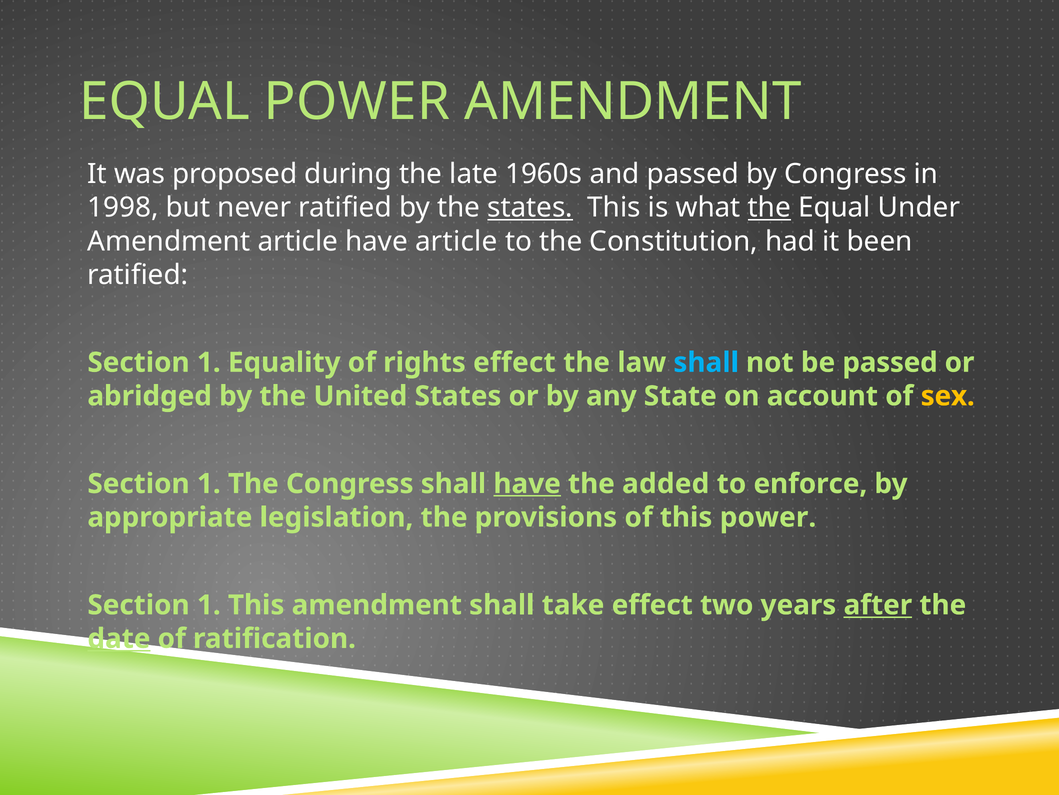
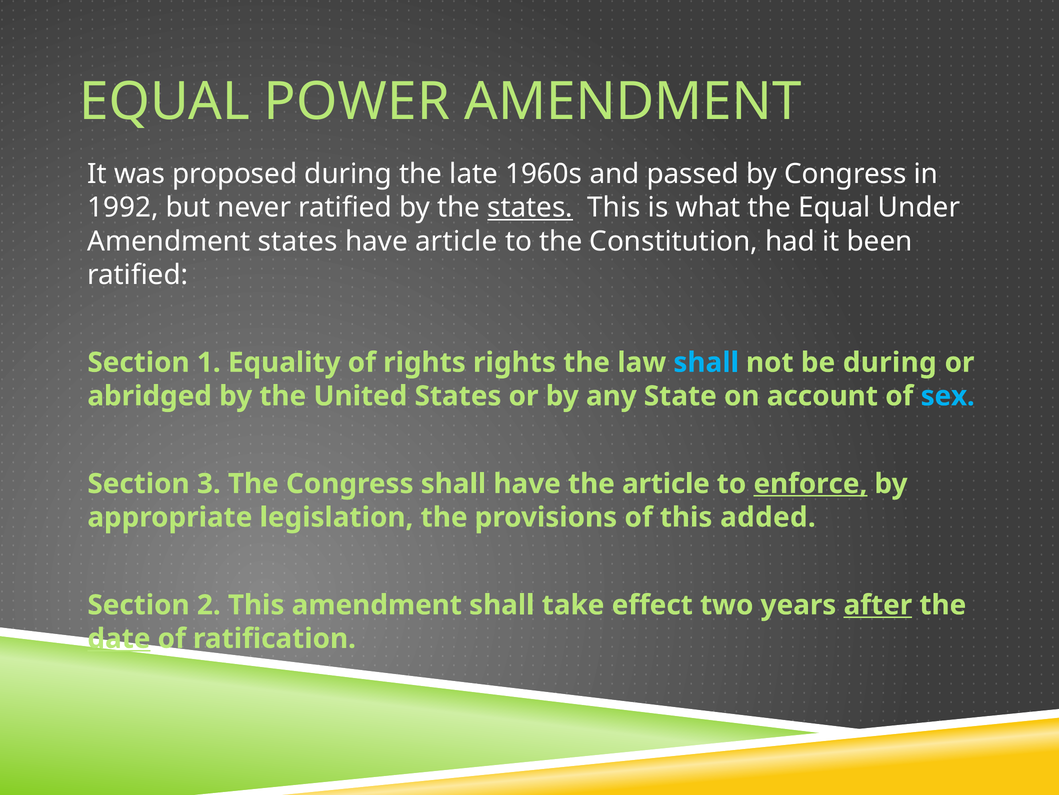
1998: 1998 -> 1992 (123, 208)
the underline: present -> none (769, 208)
Amendment article: article -> states (298, 241)
rights effect: effect -> rights (514, 362)
be passed: passed -> during (890, 362)
sex colour: yellow -> light blue (948, 396)
1: 1 -> 3 (209, 483)
have underline: present -> none (527, 483)
the added: added -> article (666, 483)
enforce underline: none -> present (810, 483)
this power: power -> added (768, 517)
1: 1 -> 2 (209, 605)
